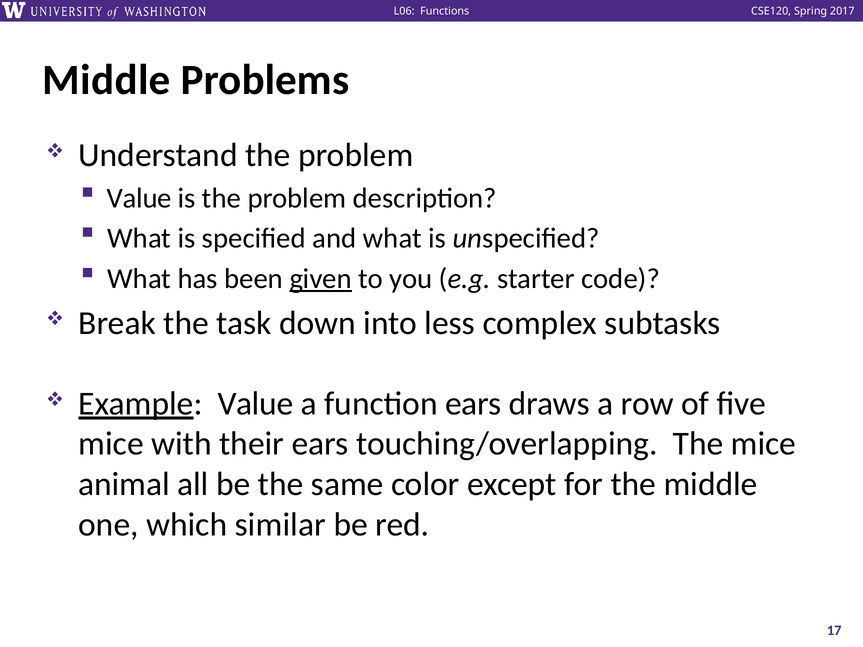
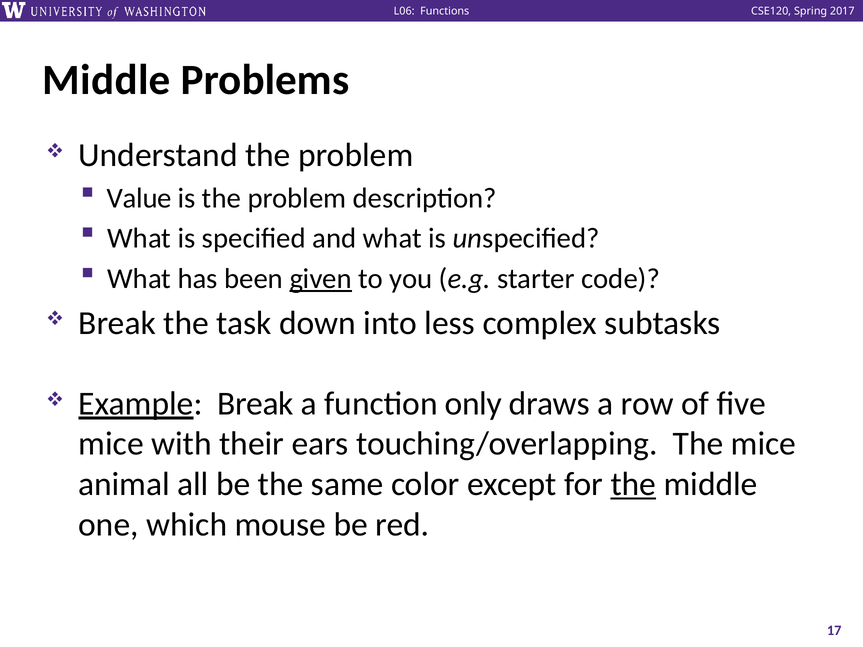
Example Value: Value -> Break (255, 404)
function ears: ears -> only (473, 404)
the underline: none -> present (633, 484)
similar: similar -> mouse (280, 525)
